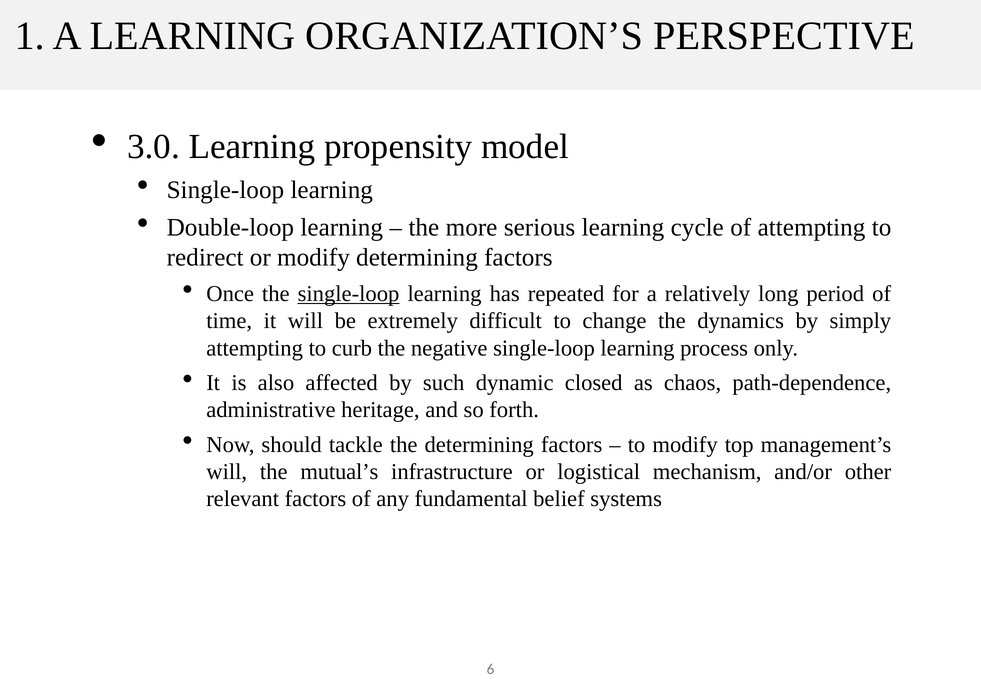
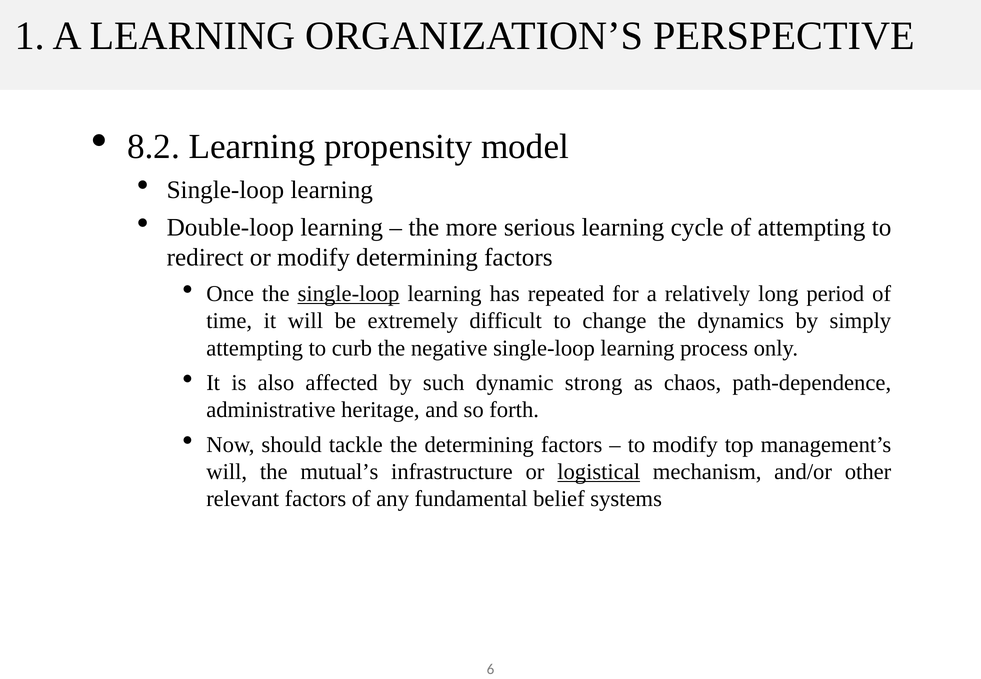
3.0: 3.0 -> 8.2 (153, 147)
closed: closed -> strong (594, 383)
logistical underline: none -> present (599, 472)
